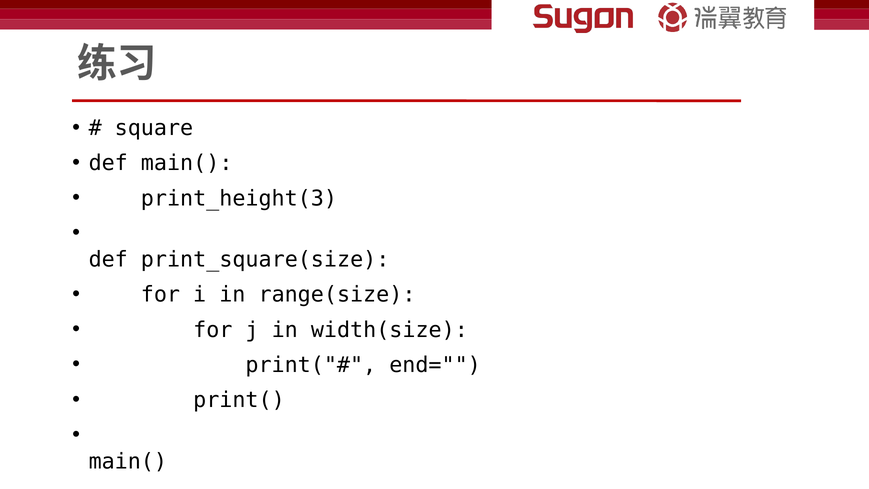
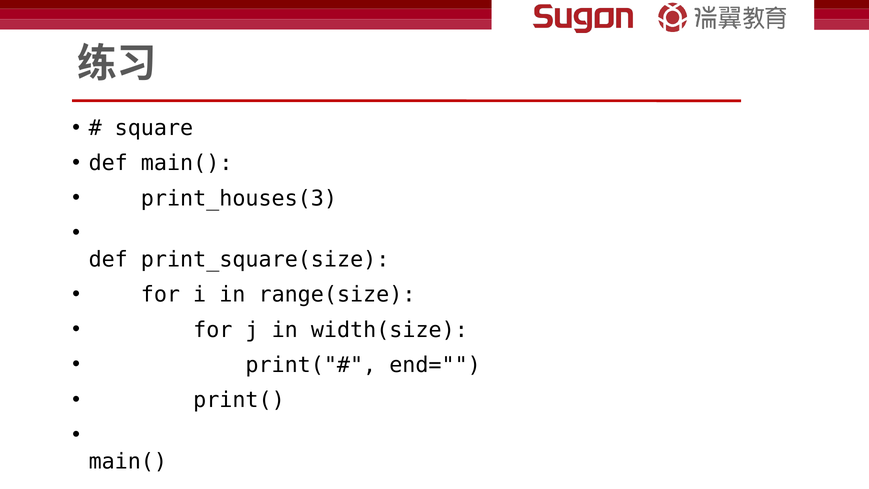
print_height(3: print_height(3 -> print_houses(3 (239, 198)
